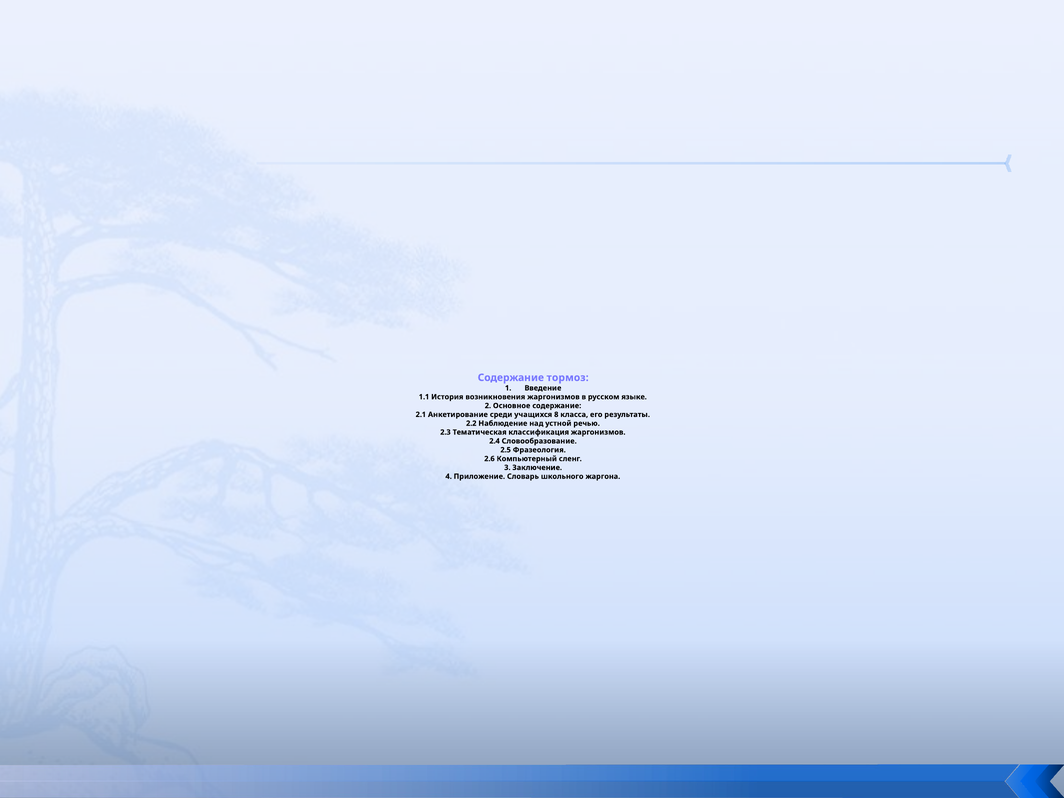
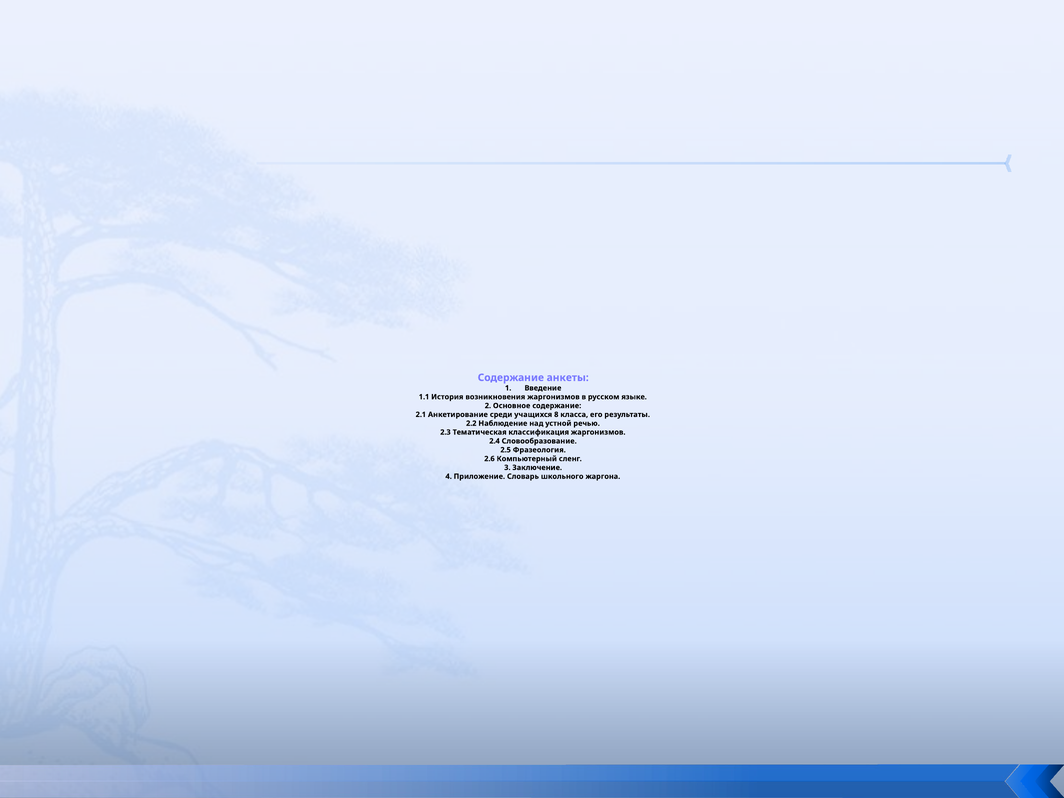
тормоз: тормоз -> анкеты (568, 378)
